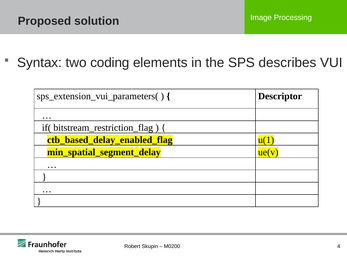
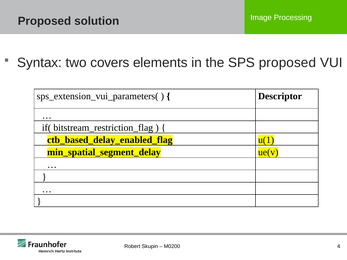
coding: coding -> covers (110, 63)
SPS describes: describes -> proposed (287, 63)
